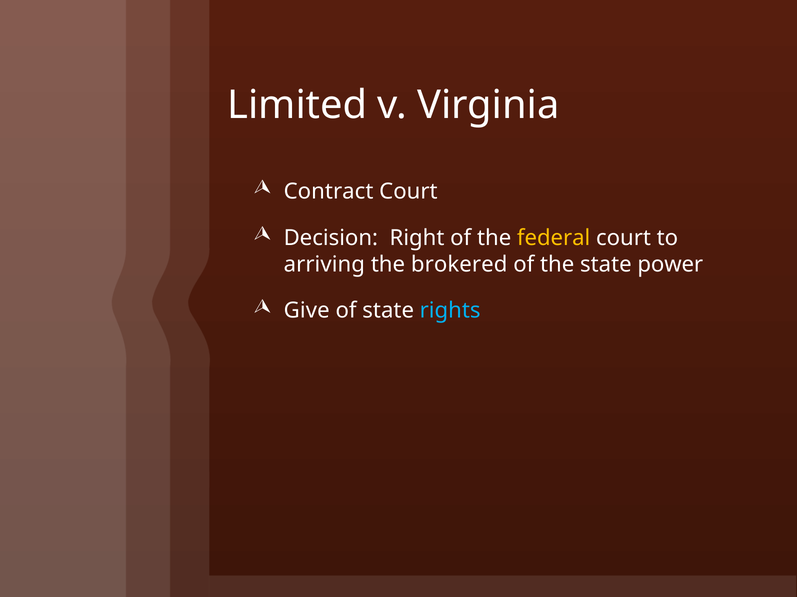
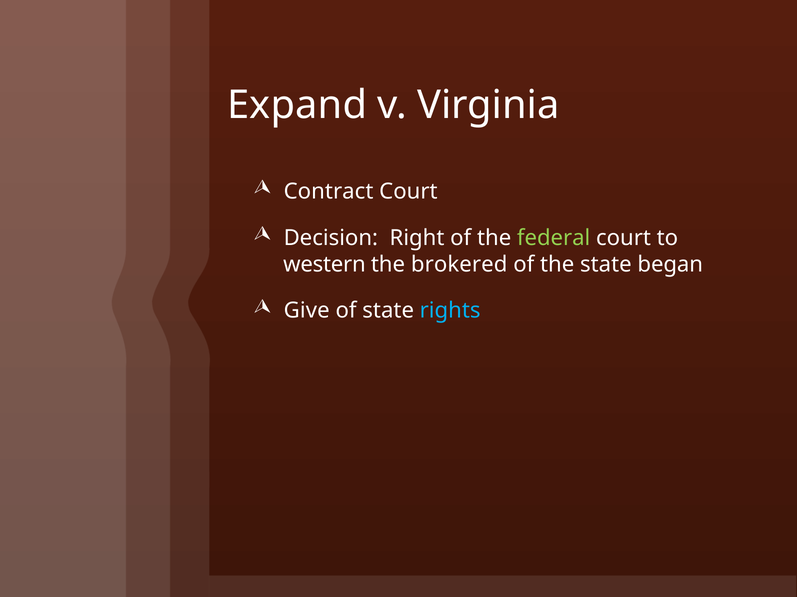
Limited: Limited -> Expand (297, 105)
federal colour: yellow -> light green (554, 238)
arriving: arriving -> western (324, 265)
power: power -> began (670, 265)
